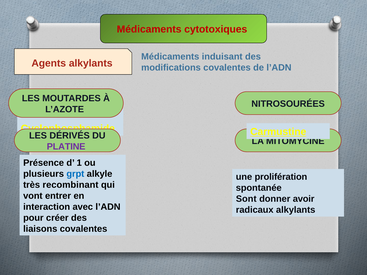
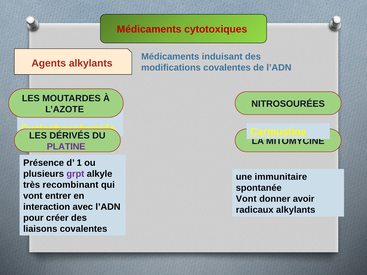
grpt colour: blue -> purple (75, 174)
prolifération: prolifération -> immunitaire (281, 177)
Sont: Sont -> Vont (246, 199)
